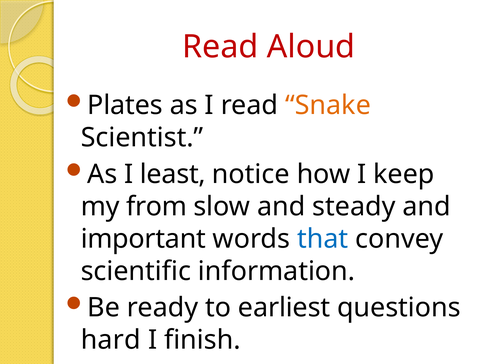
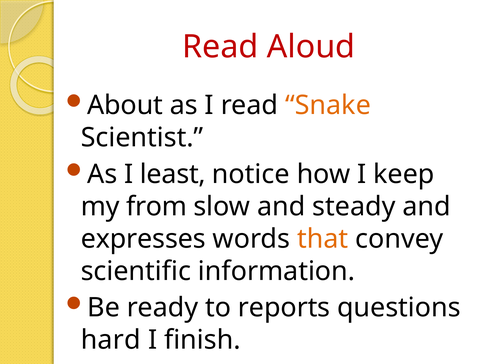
Plates: Plates -> About (125, 105)
important: important -> expresses (143, 239)
that colour: blue -> orange (323, 239)
earliest: earliest -> reports (284, 307)
